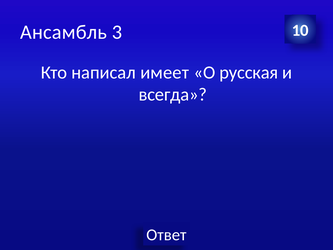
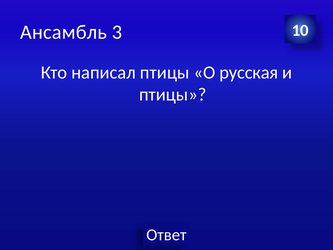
написал имеет: имеет -> птицы (165, 72)
всегда: всегда -> птицы (173, 95)
